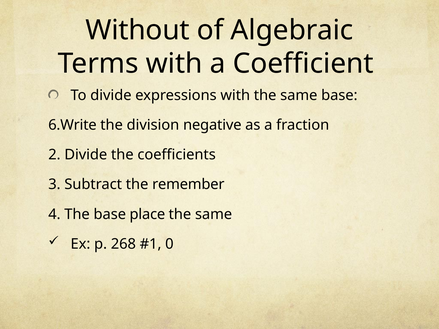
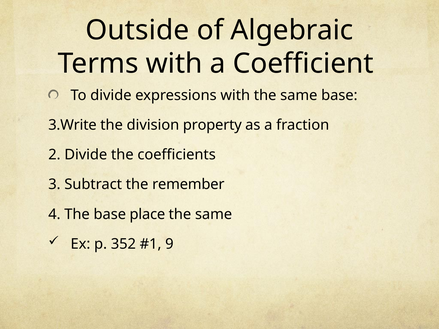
Without: Without -> Outside (137, 30)
6.Write: 6.Write -> 3.Write (72, 125)
negative: negative -> property (212, 125)
268: 268 -> 352 (123, 244)
0: 0 -> 9 (169, 244)
